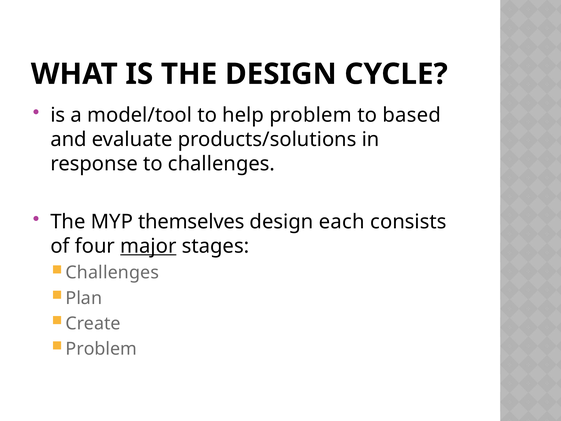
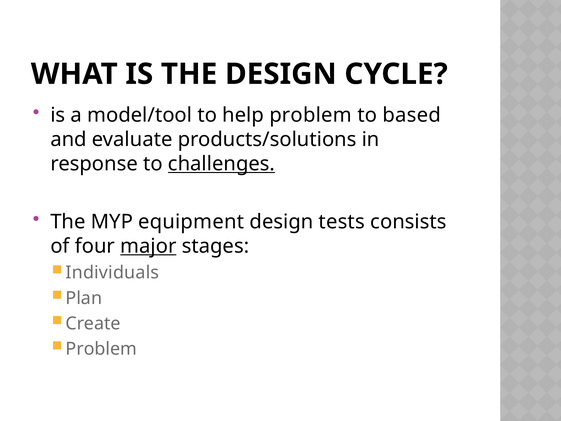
challenges underline: none -> present (222, 164)
themselves: themselves -> equipment (191, 222)
each: each -> tests (342, 222)
Challenges: Challenges -> Individuals (112, 273)
